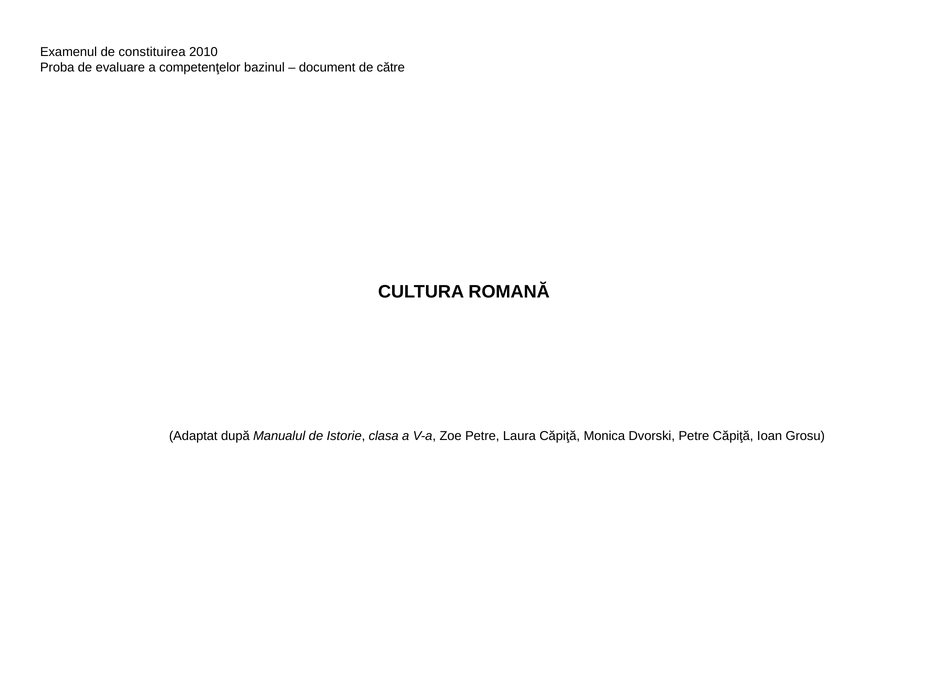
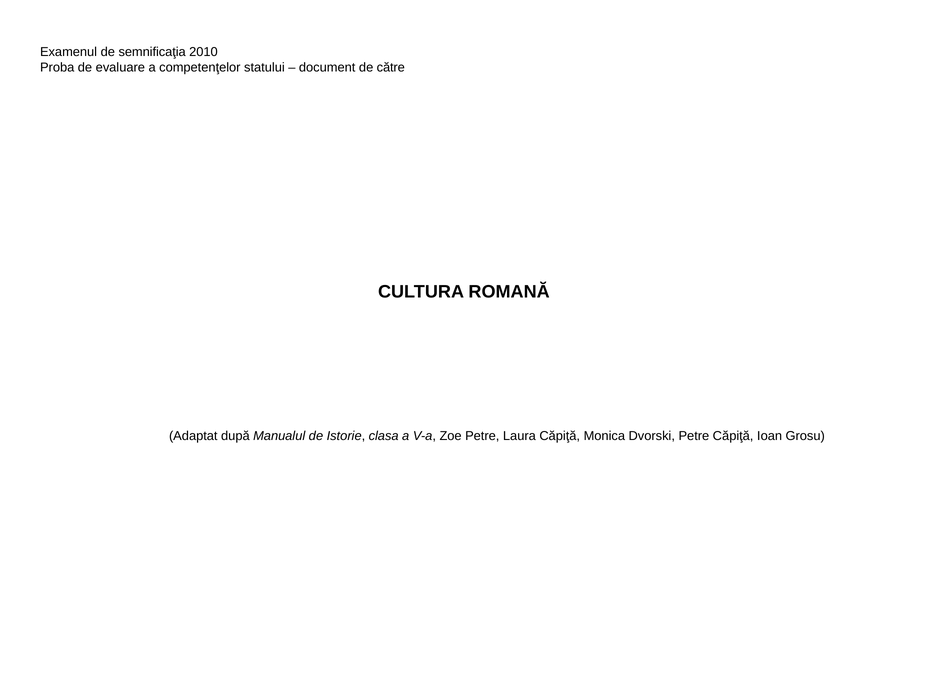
constituirea: constituirea -> semnificaţia (152, 52)
bazinul: bazinul -> statului (264, 67)
